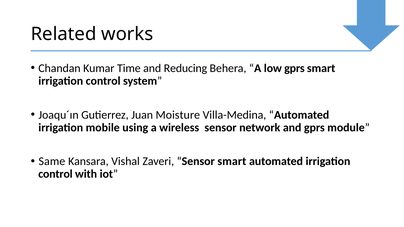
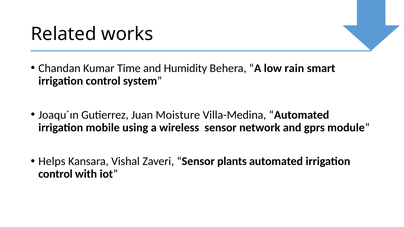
Reducing: Reducing -> Humidity (185, 68)
low gprs: gprs -> rain (294, 68)
Same: Same -> Helps (52, 162)
Sensor smart: smart -> plants (232, 162)
